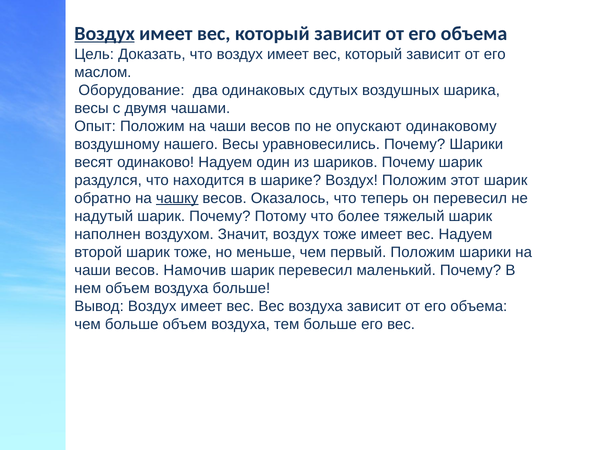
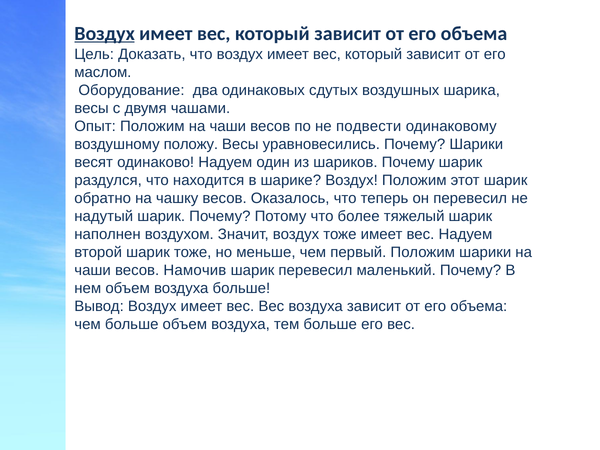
опускают: опускают -> подвести (369, 126)
нашего: нашего -> положу (191, 144)
чашку underline: present -> none (177, 198)
